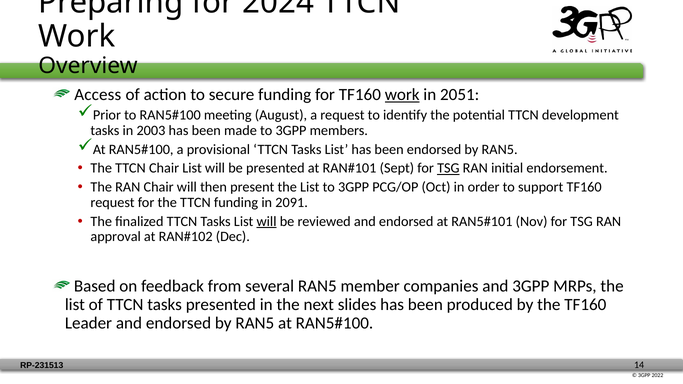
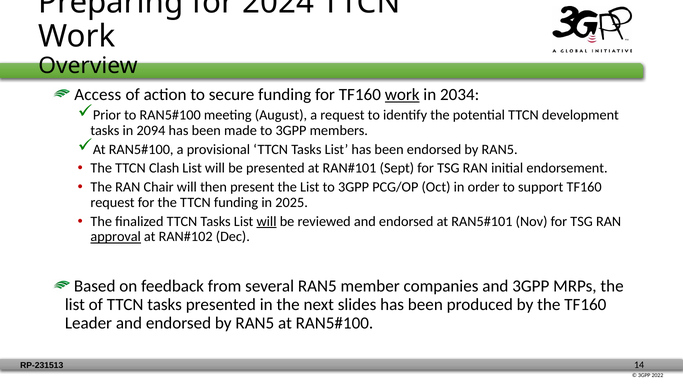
2051: 2051 -> 2034 (460, 95)
2003: 2003 -> 2094 (151, 130)
TTCN Chair: Chair -> Clash (164, 168)
TSG underline: present -> none (448, 168)
2091: 2091 -> 2025 (292, 203)
approval underline: none -> present (116, 237)
